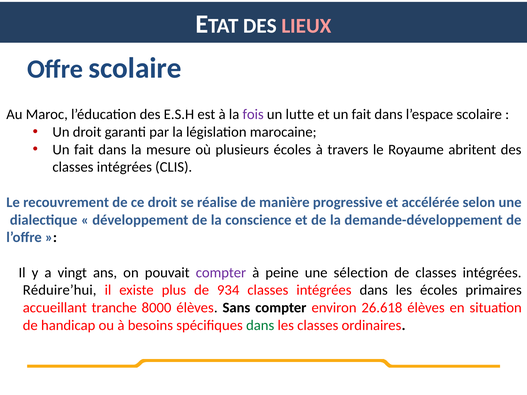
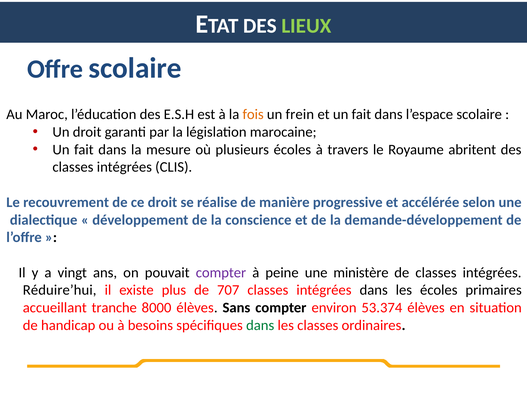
LIEUX colour: pink -> light green (306, 26)
fois colour: purple -> orange (253, 115)
lutte: lutte -> frein (300, 115)
sélection: sélection -> ministère (361, 273)
934: 934 -> 707 (228, 290)
26.618: 26.618 -> 53.374 (382, 308)
